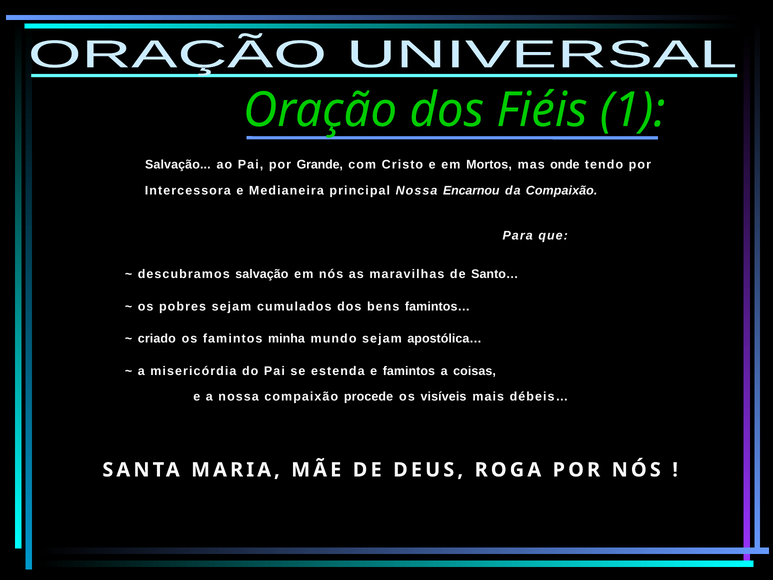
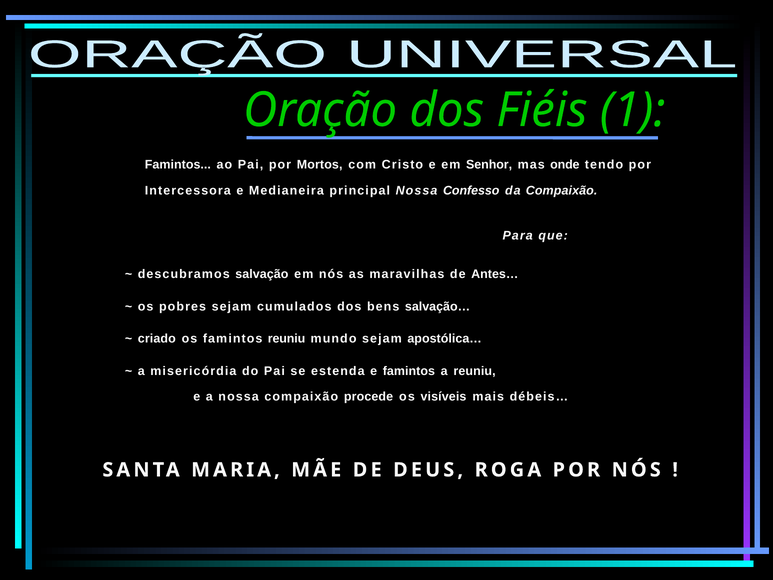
Salvação: Salvação -> Famintos (178, 165)
Grande: Grande -> Mortos (320, 165)
Mortos: Mortos -> Senhor (489, 165)
Encarnou: Encarnou -> Confesso (471, 190)
Santo…: Santo… -> Antes… (495, 274)
famintos…: famintos… -> salvação… (438, 306)
famintos minha: minha -> reuniu (287, 339)
a coisas: coisas -> reuniu (475, 371)
